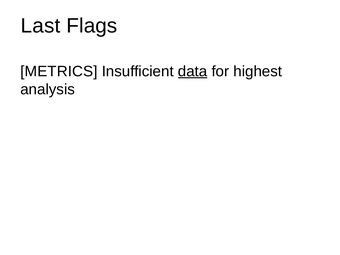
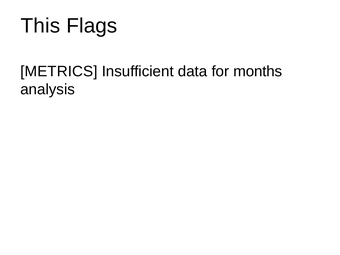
Last: Last -> This (40, 26)
data underline: present -> none (193, 71)
highest: highest -> months (258, 71)
